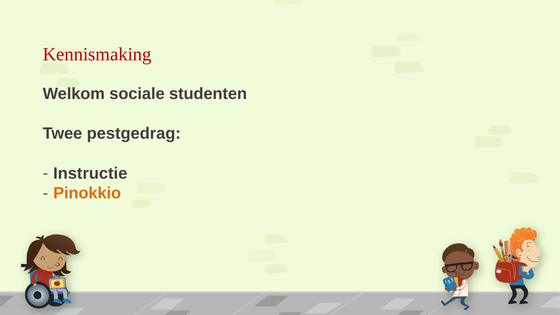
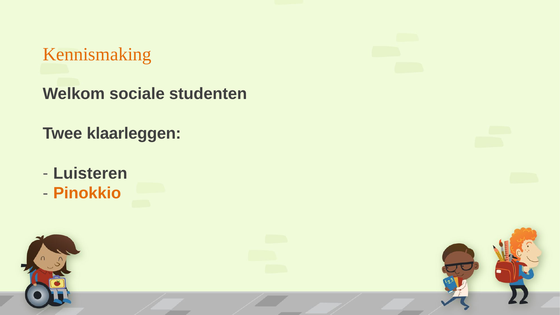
Kennismaking colour: red -> orange (97, 54)
pestgedrag: pestgedrag -> klaarleggen (134, 134)
Instructie: Instructie -> Luisteren (90, 173)
